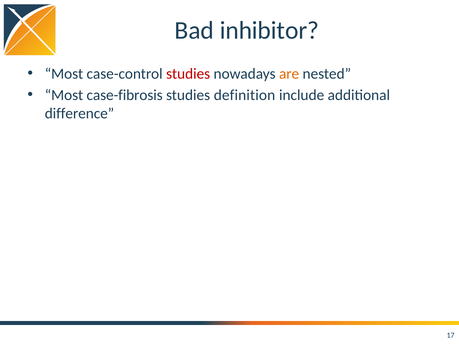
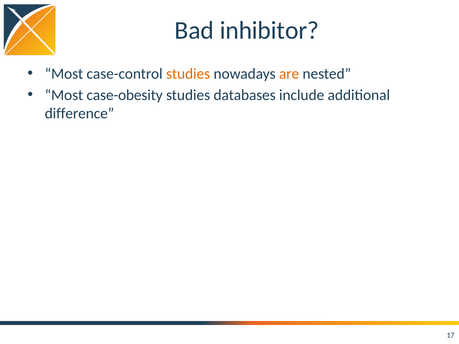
studies colour: red -> orange (188, 74)
case-fibrosis: case-fibrosis -> case-obesity (125, 95)
definition: definition -> databases (245, 95)
